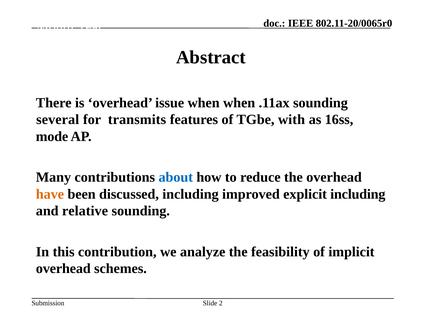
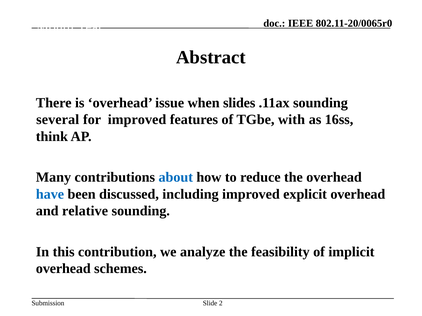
when when: when -> slides (239, 103)
for transmits: transmits -> improved (137, 120)
mode: mode -> think (52, 137)
have colour: orange -> blue (50, 194)
explicit including: including -> overhead (358, 194)
